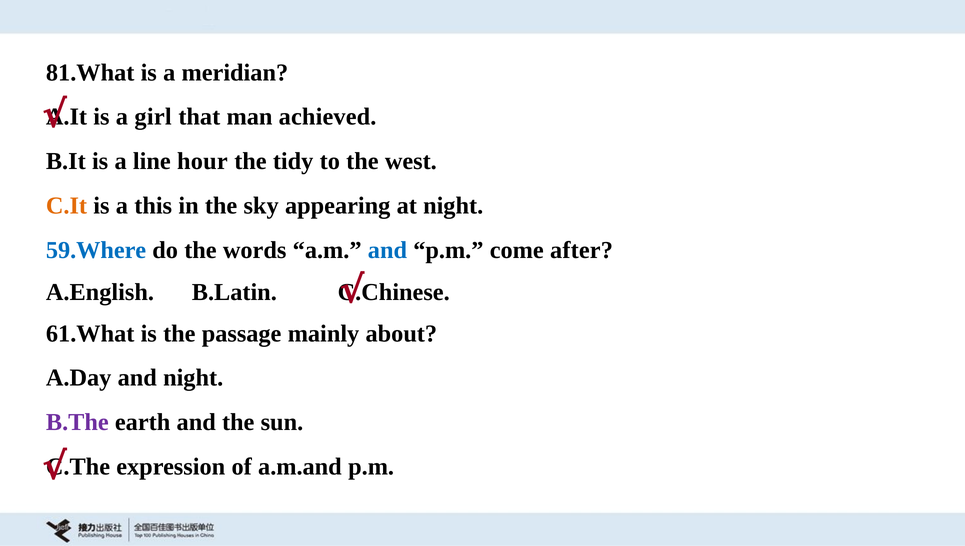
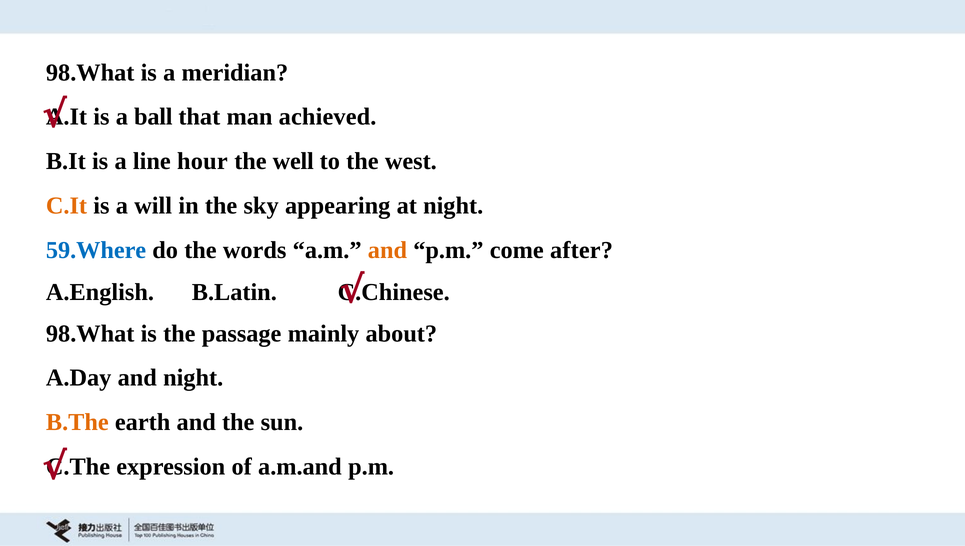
81.What: 81.What -> 98.What (90, 73)
girl: girl -> ball (153, 117)
tidy: tidy -> well (293, 161)
this: this -> will (153, 206)
and colour: blue -> orange (387, 250)
61.What: 61.What -> 98.What (90, 334)
B.The colour: purple -> orange (77, 422)
